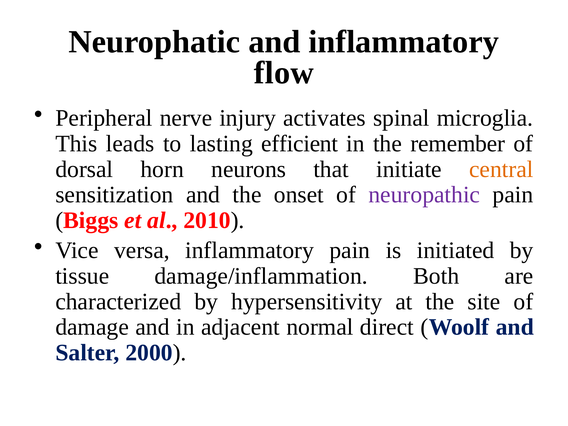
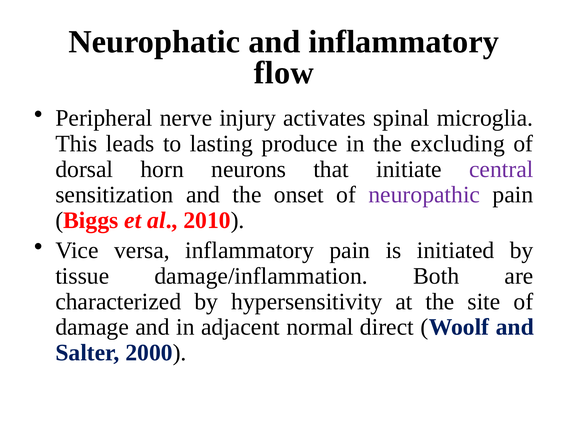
efficient: efficient -> produce (300, 144)
remember: remember -> excluding (458, 144)
central colour: orange -> purple (501, 169)
